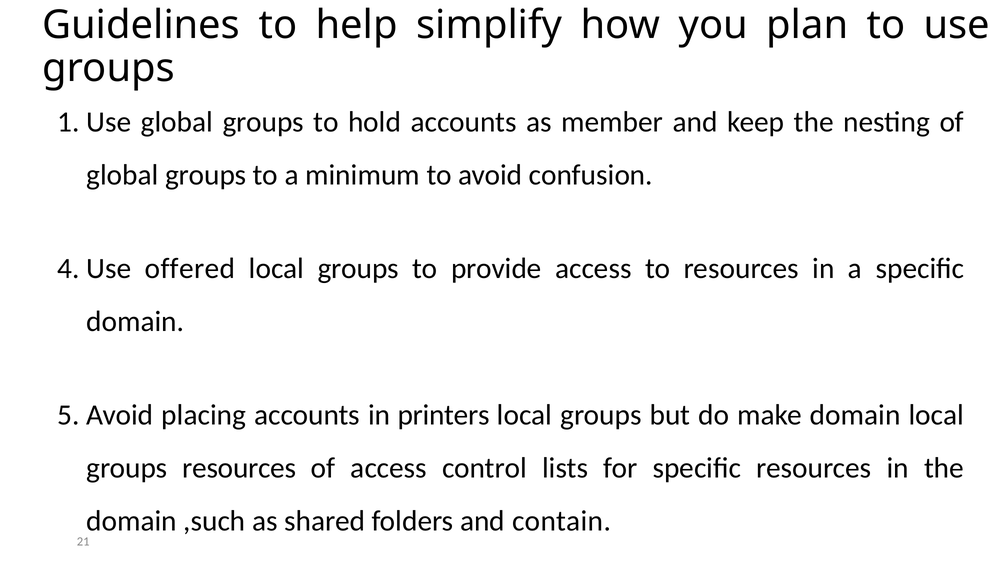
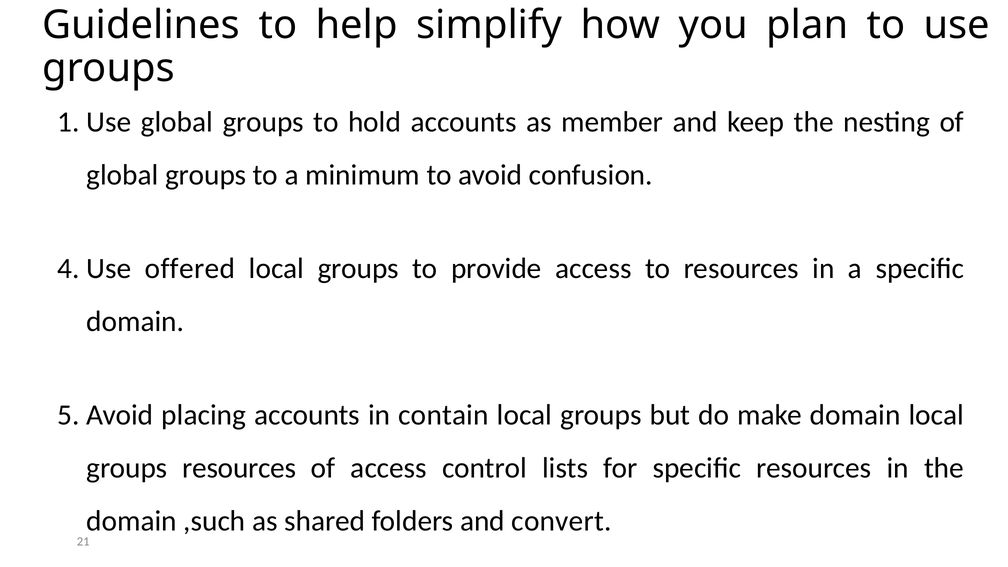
printers: printers -> contain (444, 415)
contain: contain -> convert (562, 521)
